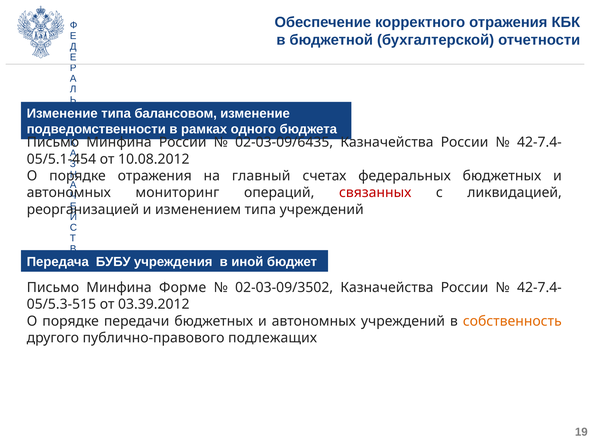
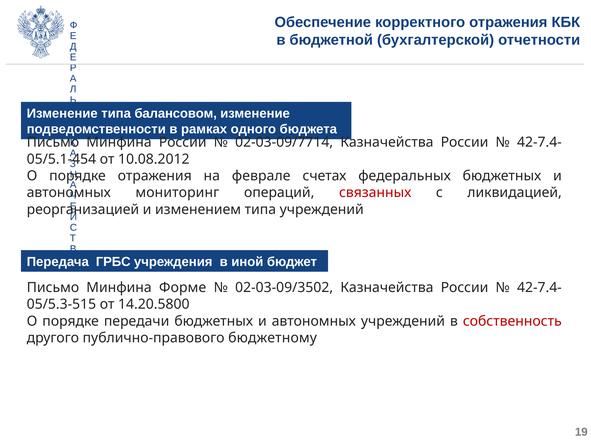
02-03-09/6435: 02-03-09/6435 -> 02-03-09/7714 (284, 142)
главный: главный -> феврале (261, 176)
БУБУ: БУБУ -> ГРБС (113, 261)
03.39.2012: 03.39.2012 -> 14.20.5800 (154, 304)
собственность colour: orange -> red (512, 321)
подлежащих: подлежащих -> бюджетному (273, 337)
